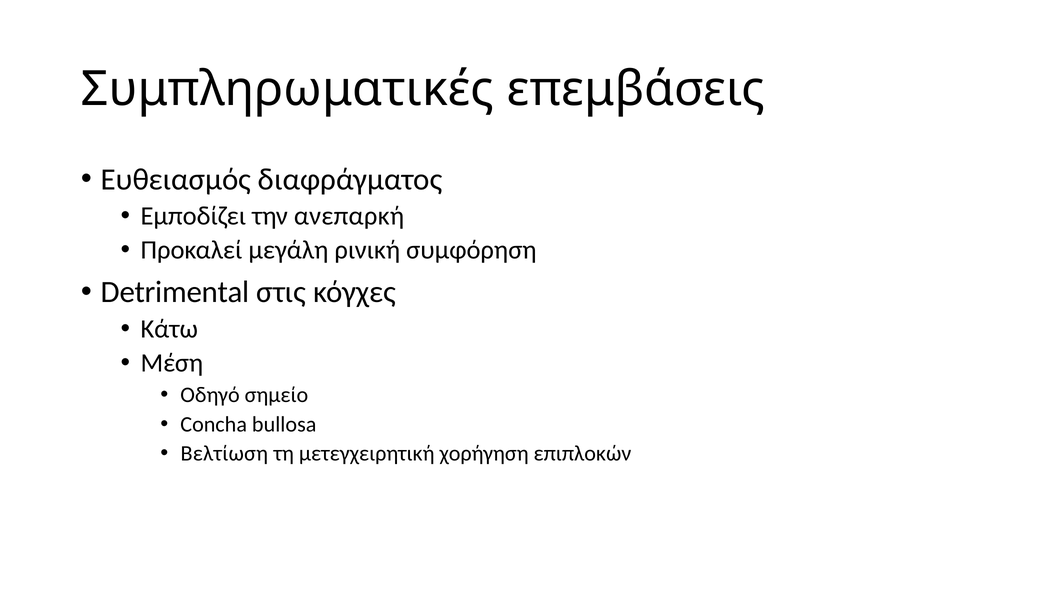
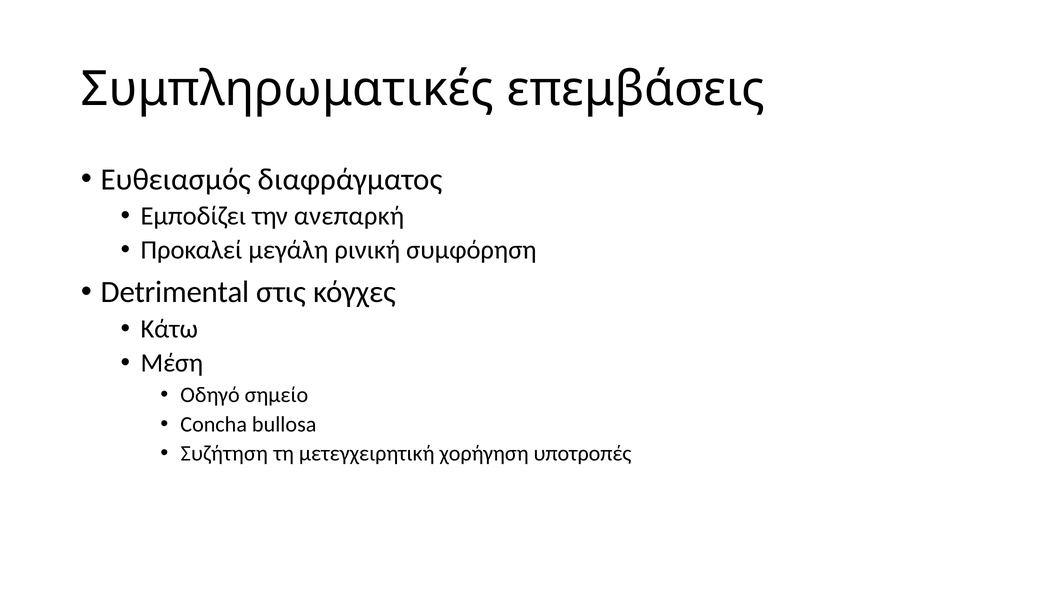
Βελτίωση: Βελτίωση -> Συζήτηση (224, 453)
επιπλοκών: επιπλοκών -> υποτροπές (582, 453)
